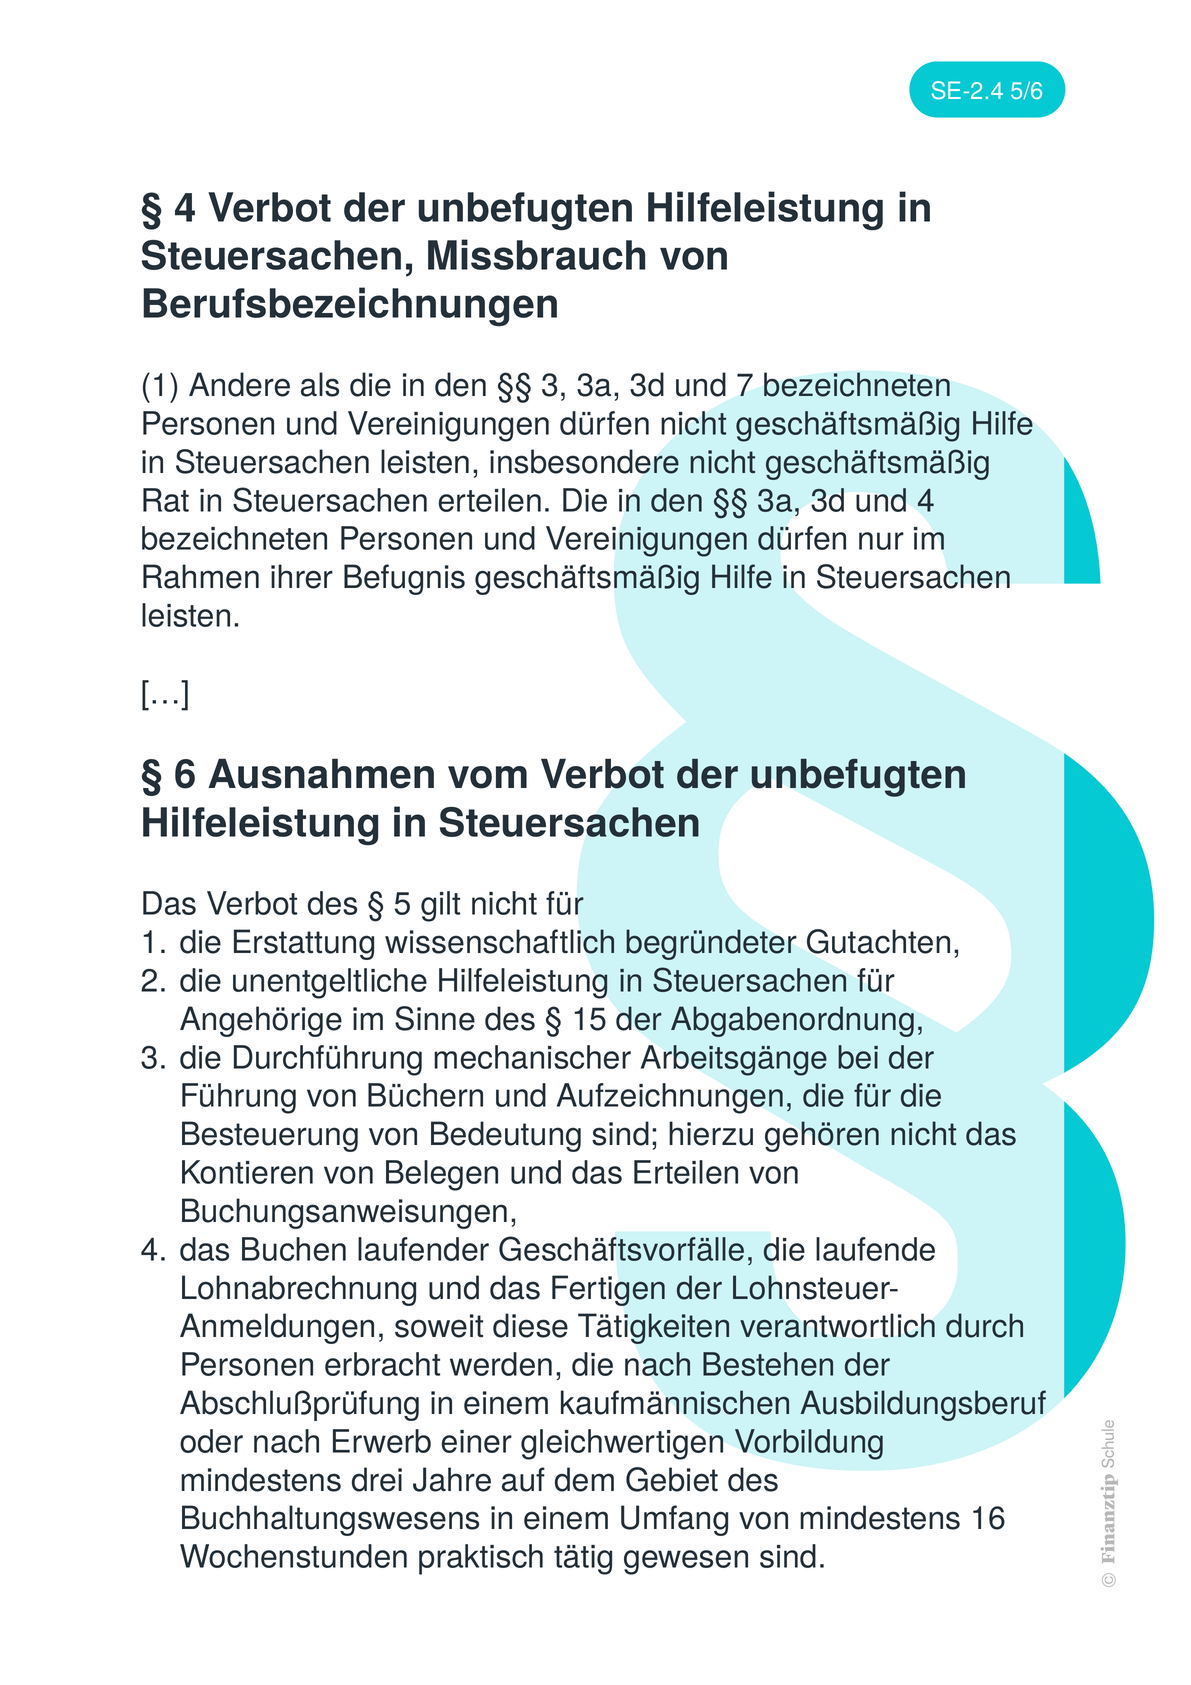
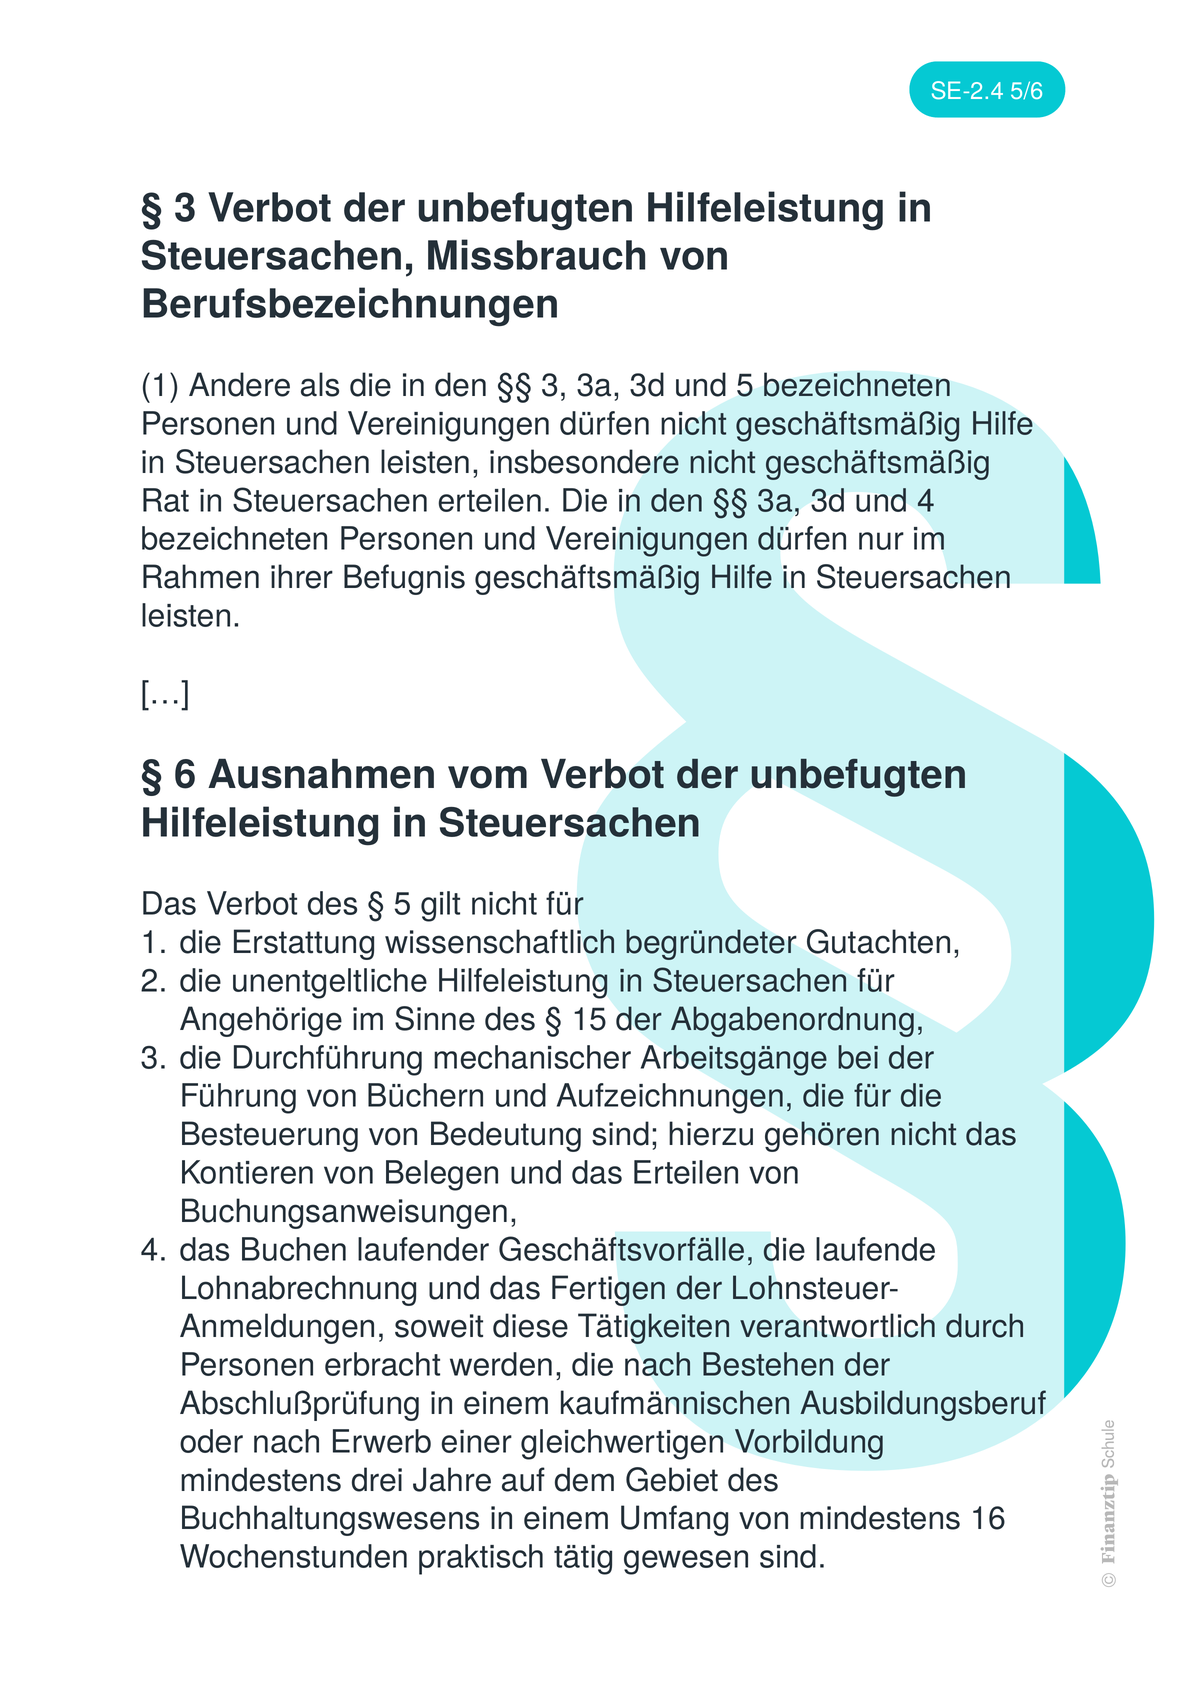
4: 4 -> 3 (185, 208)
und 7: 7 -> 5 (745, 386)
